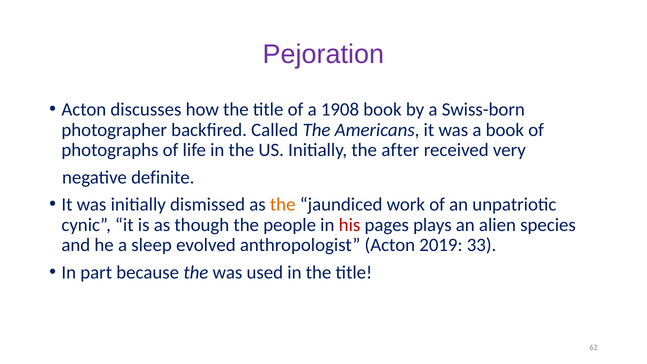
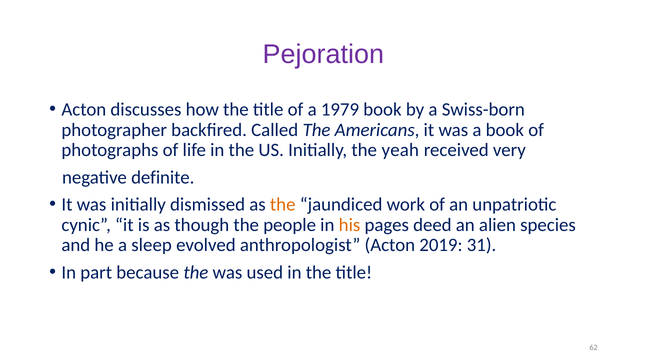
1908: 1908 -> 1979 (340, 109)
after: after -> yeah (400, 150)
his colour: red -> orange (350, 225)
plays: plays -> deed (432, 225)
33: 33 -> 31 (482, 245)
